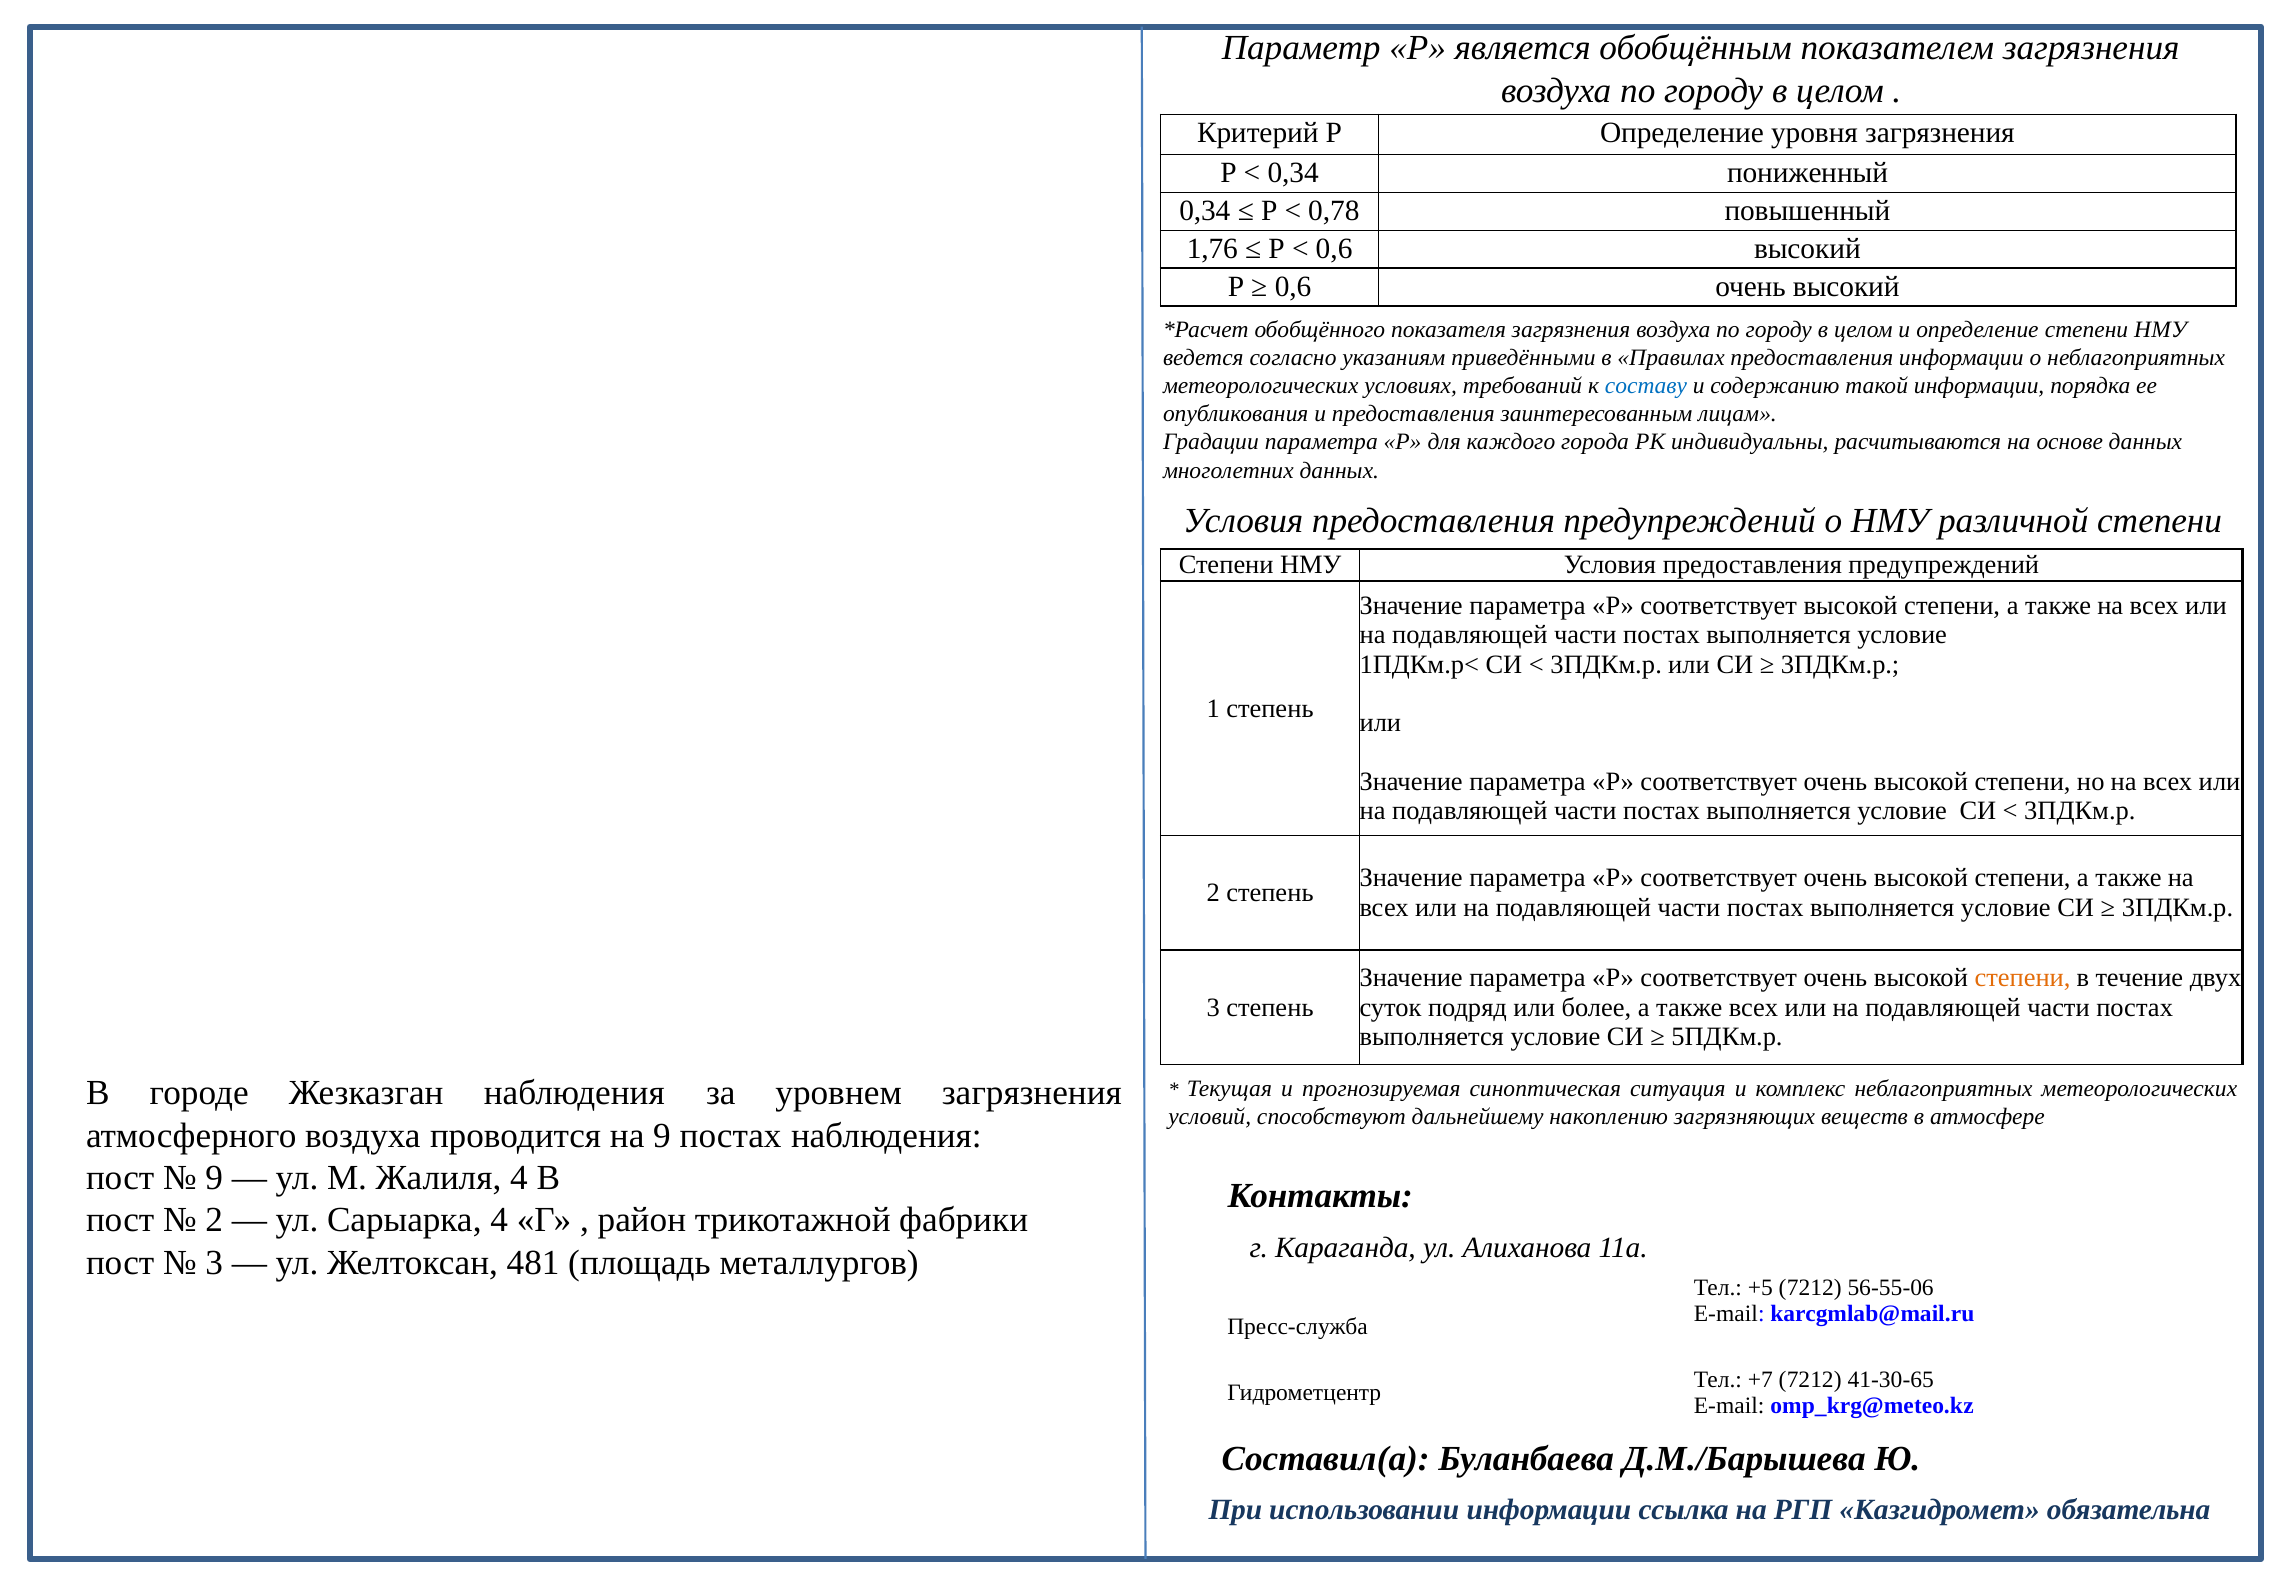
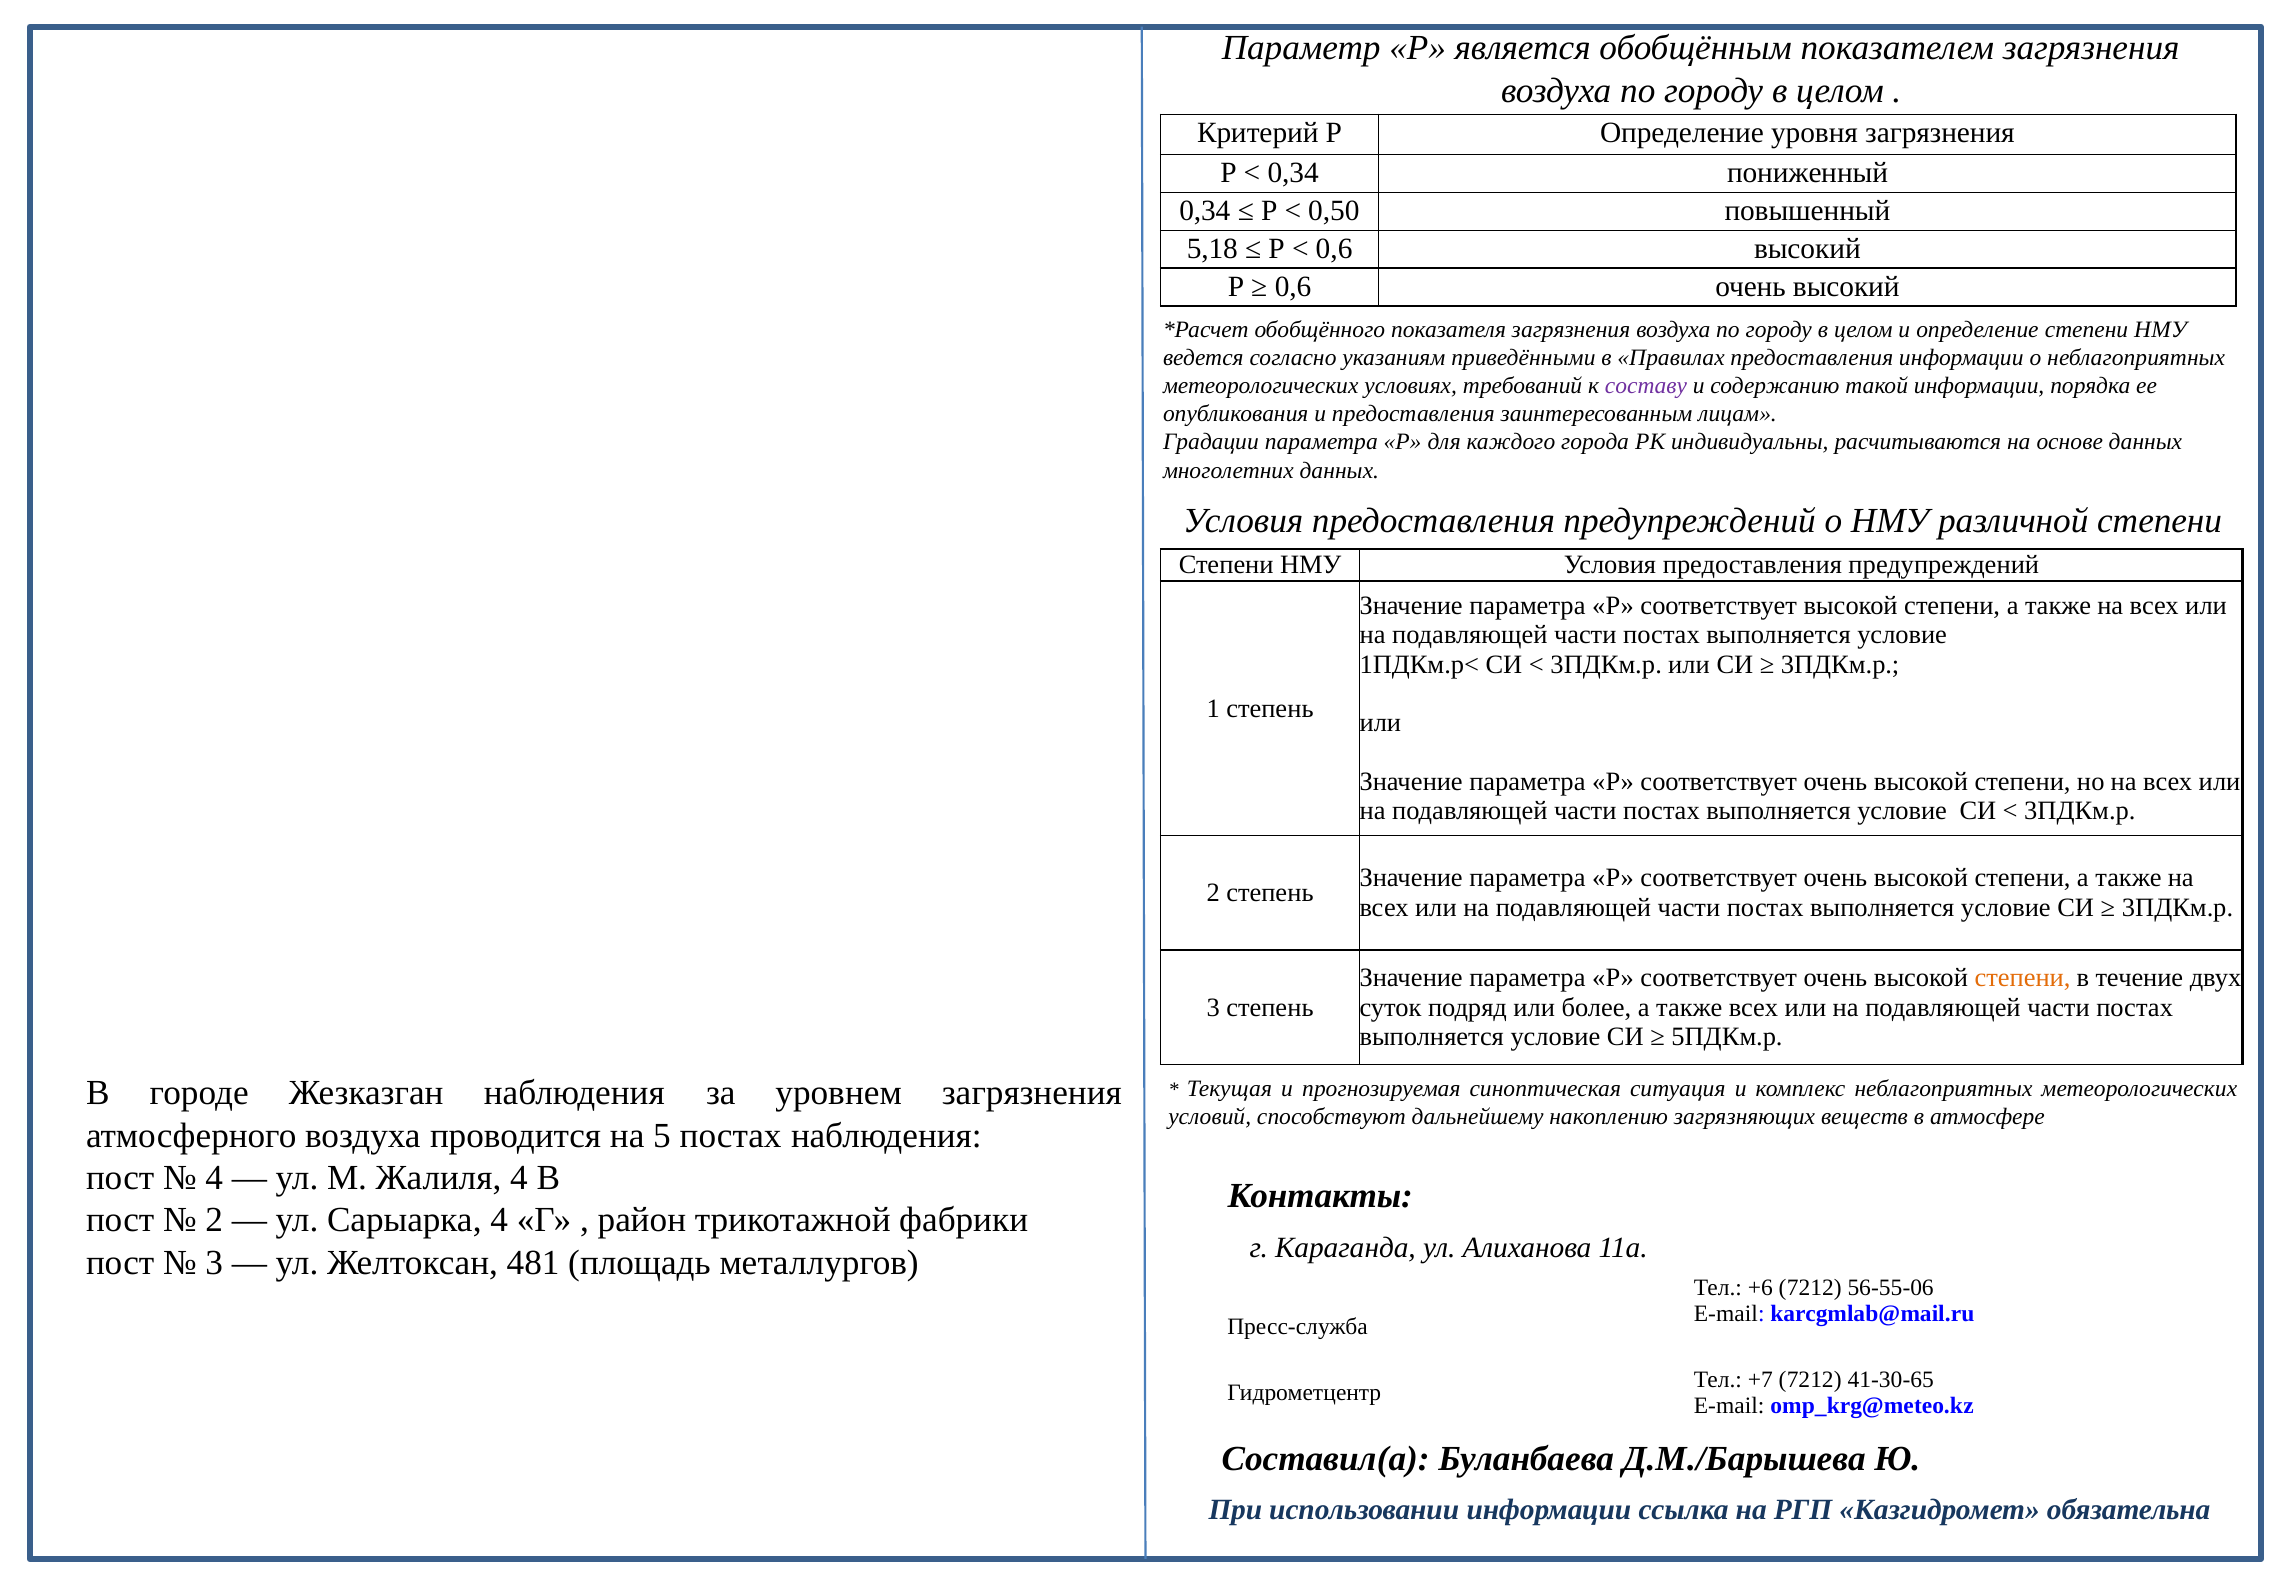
0,78: 0,78 -> 0,50 (1334, 211)
1,76: 1,76 -> 5,18 (1212, 249)
составу colour: blue -> purple (1646, 386)
на 9: 9 -> 5 (662, 1136)
9: 9 -> 4 (214, 1178)
+5: +5 -> +6 (1760, 1288)
